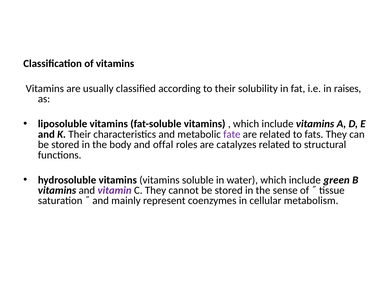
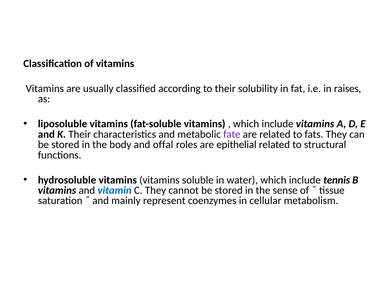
catalyzes: catalyzes -> epithelial (236, 145)
green: green -> tennis (337, 180)
vitamin colour: purple -> blue (115, 190)
